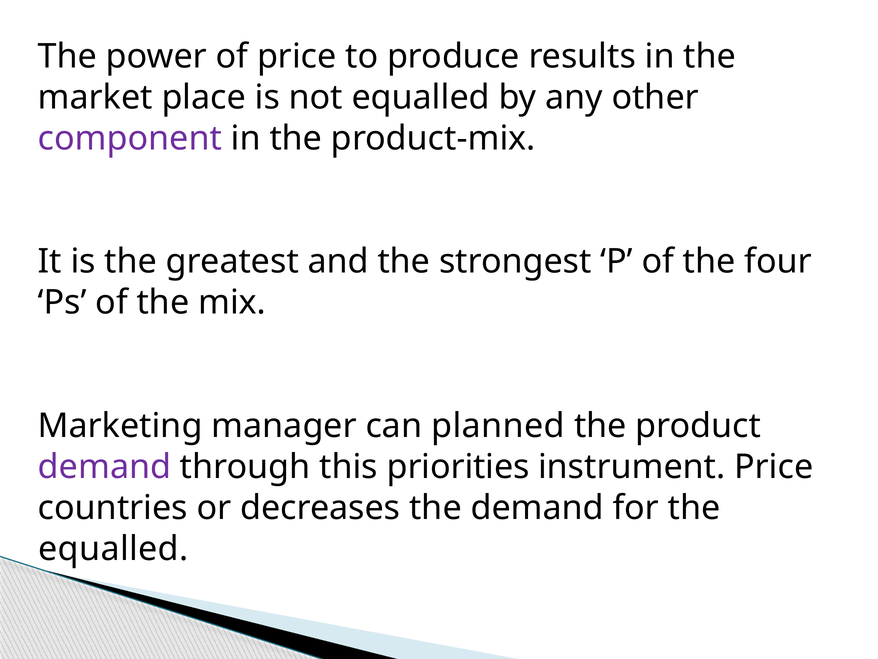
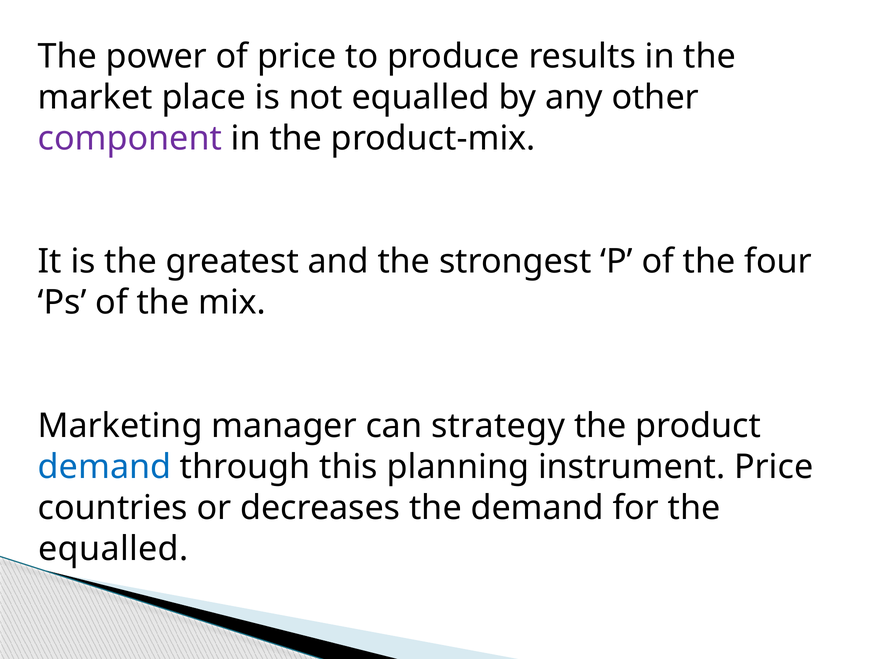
planned: planned -> strategy (498, 425)
demand colour: purple -> blue (105, 466)
priorities: priorities -> planning (458, 466)
